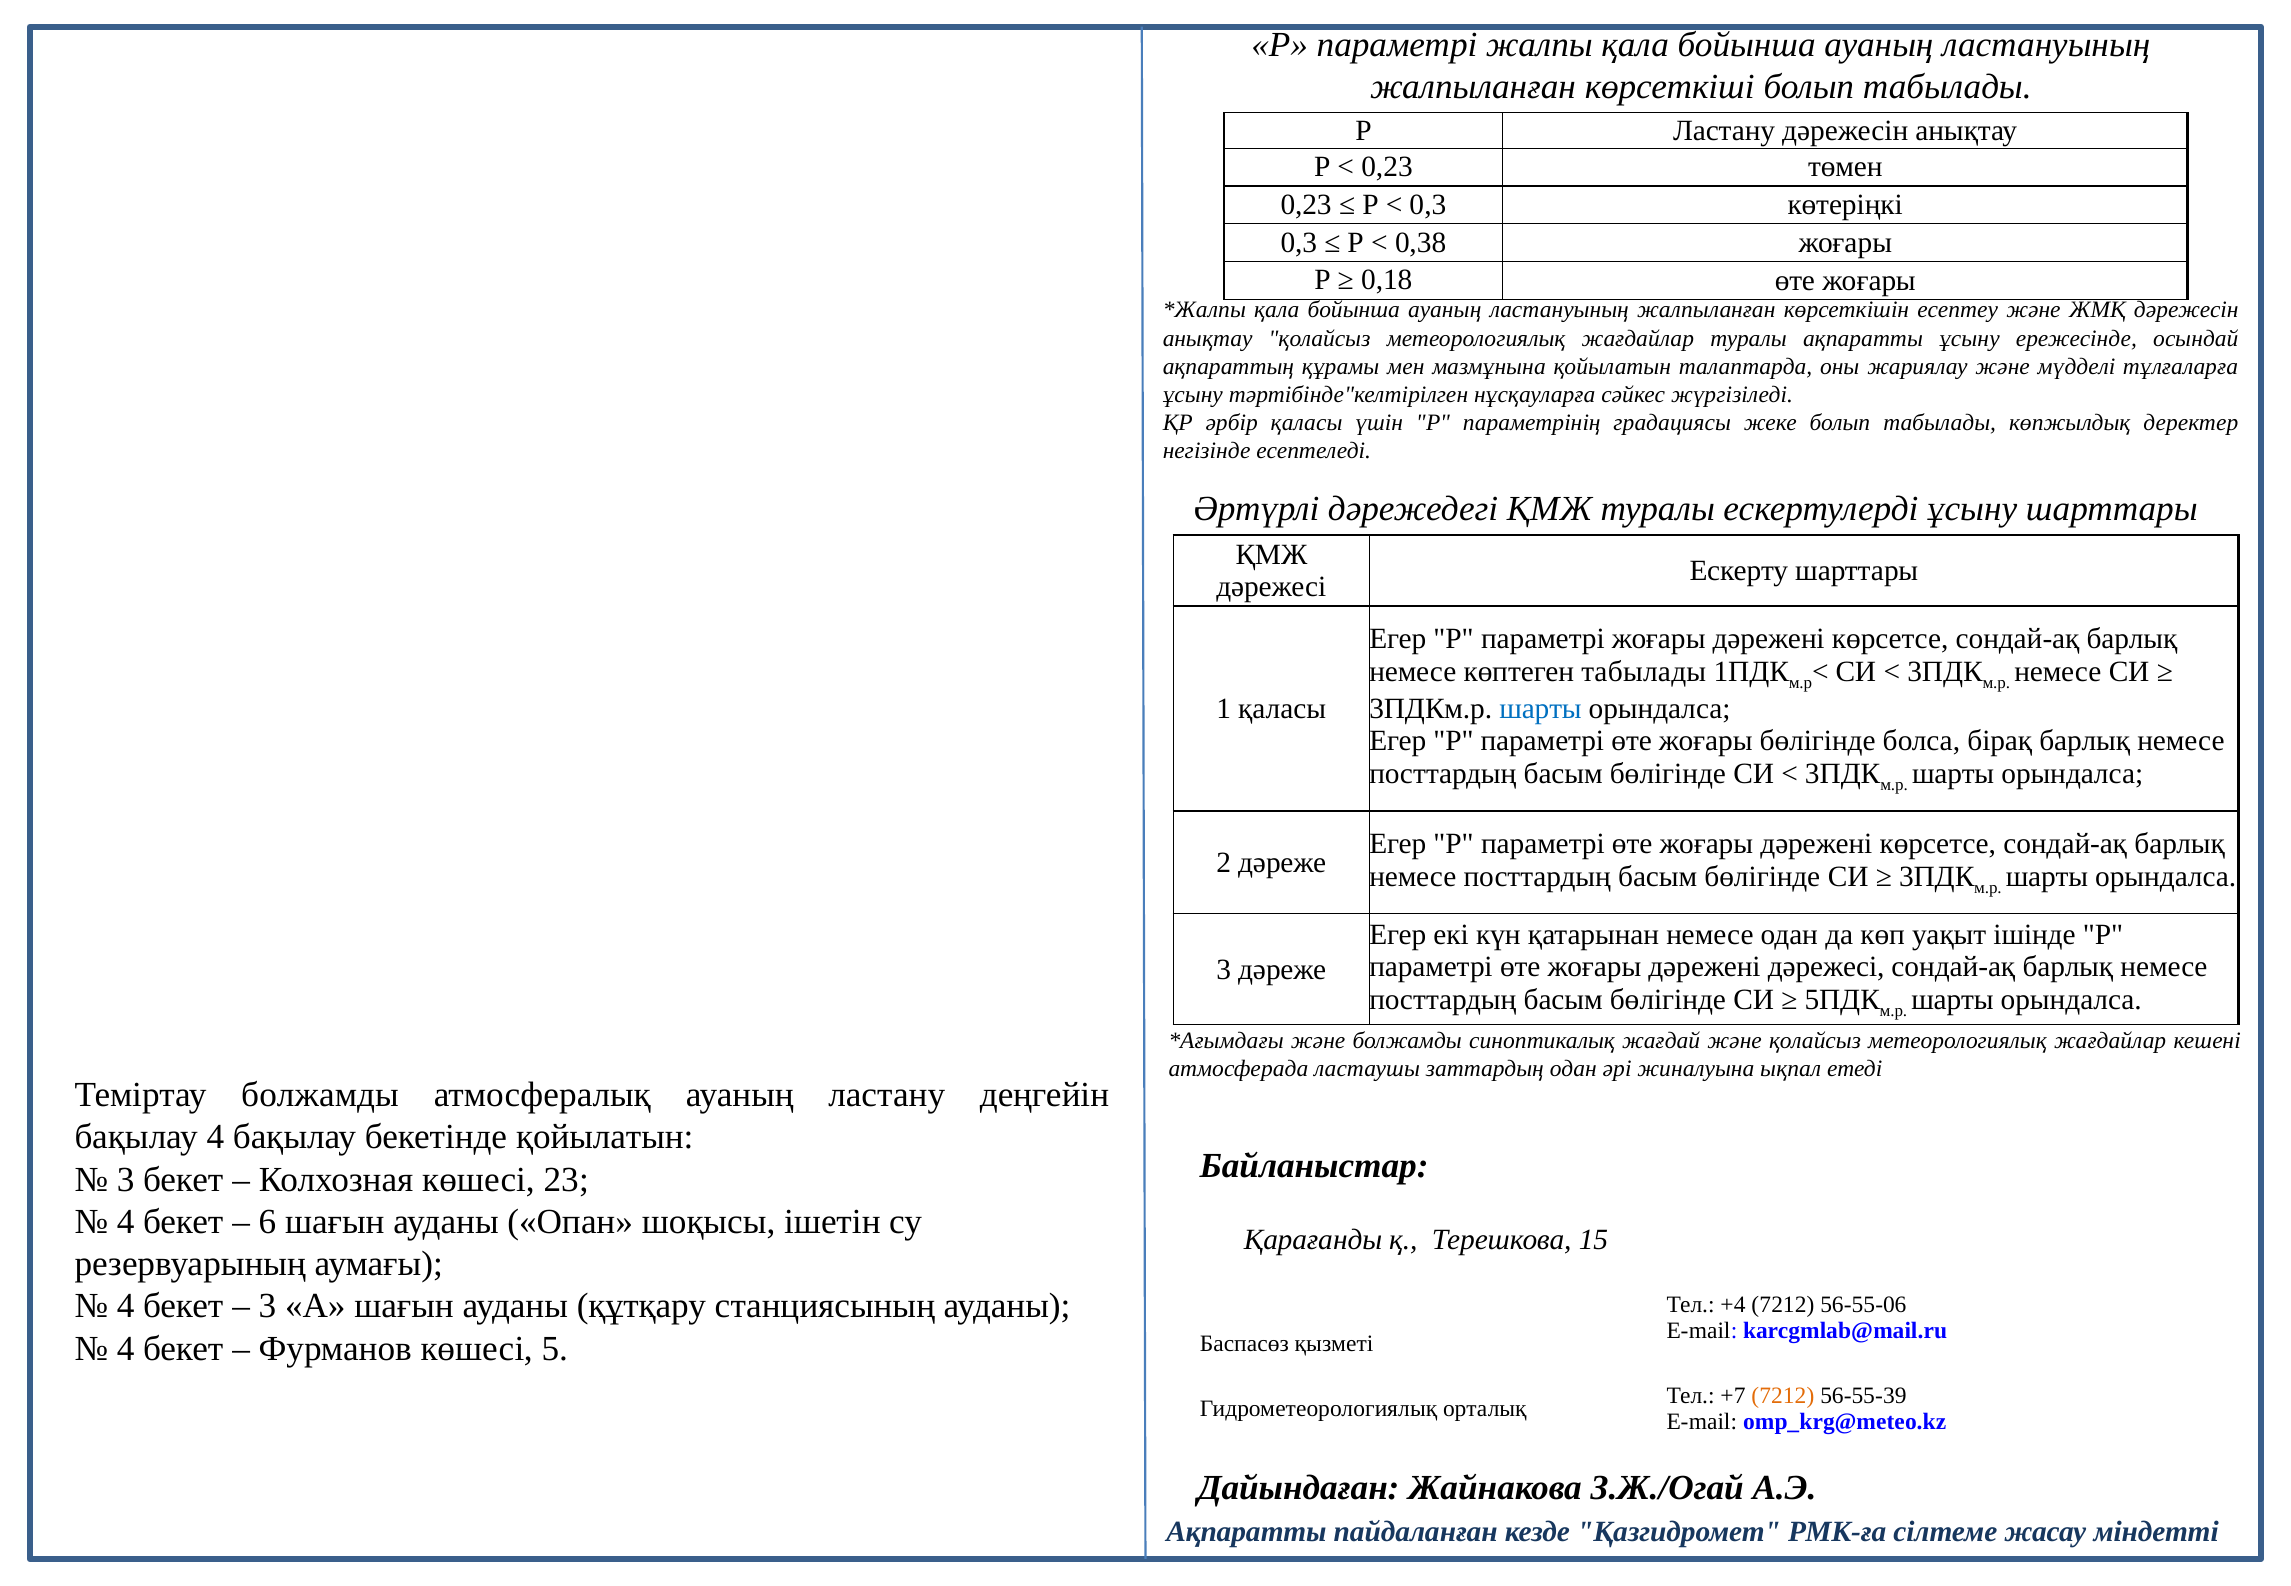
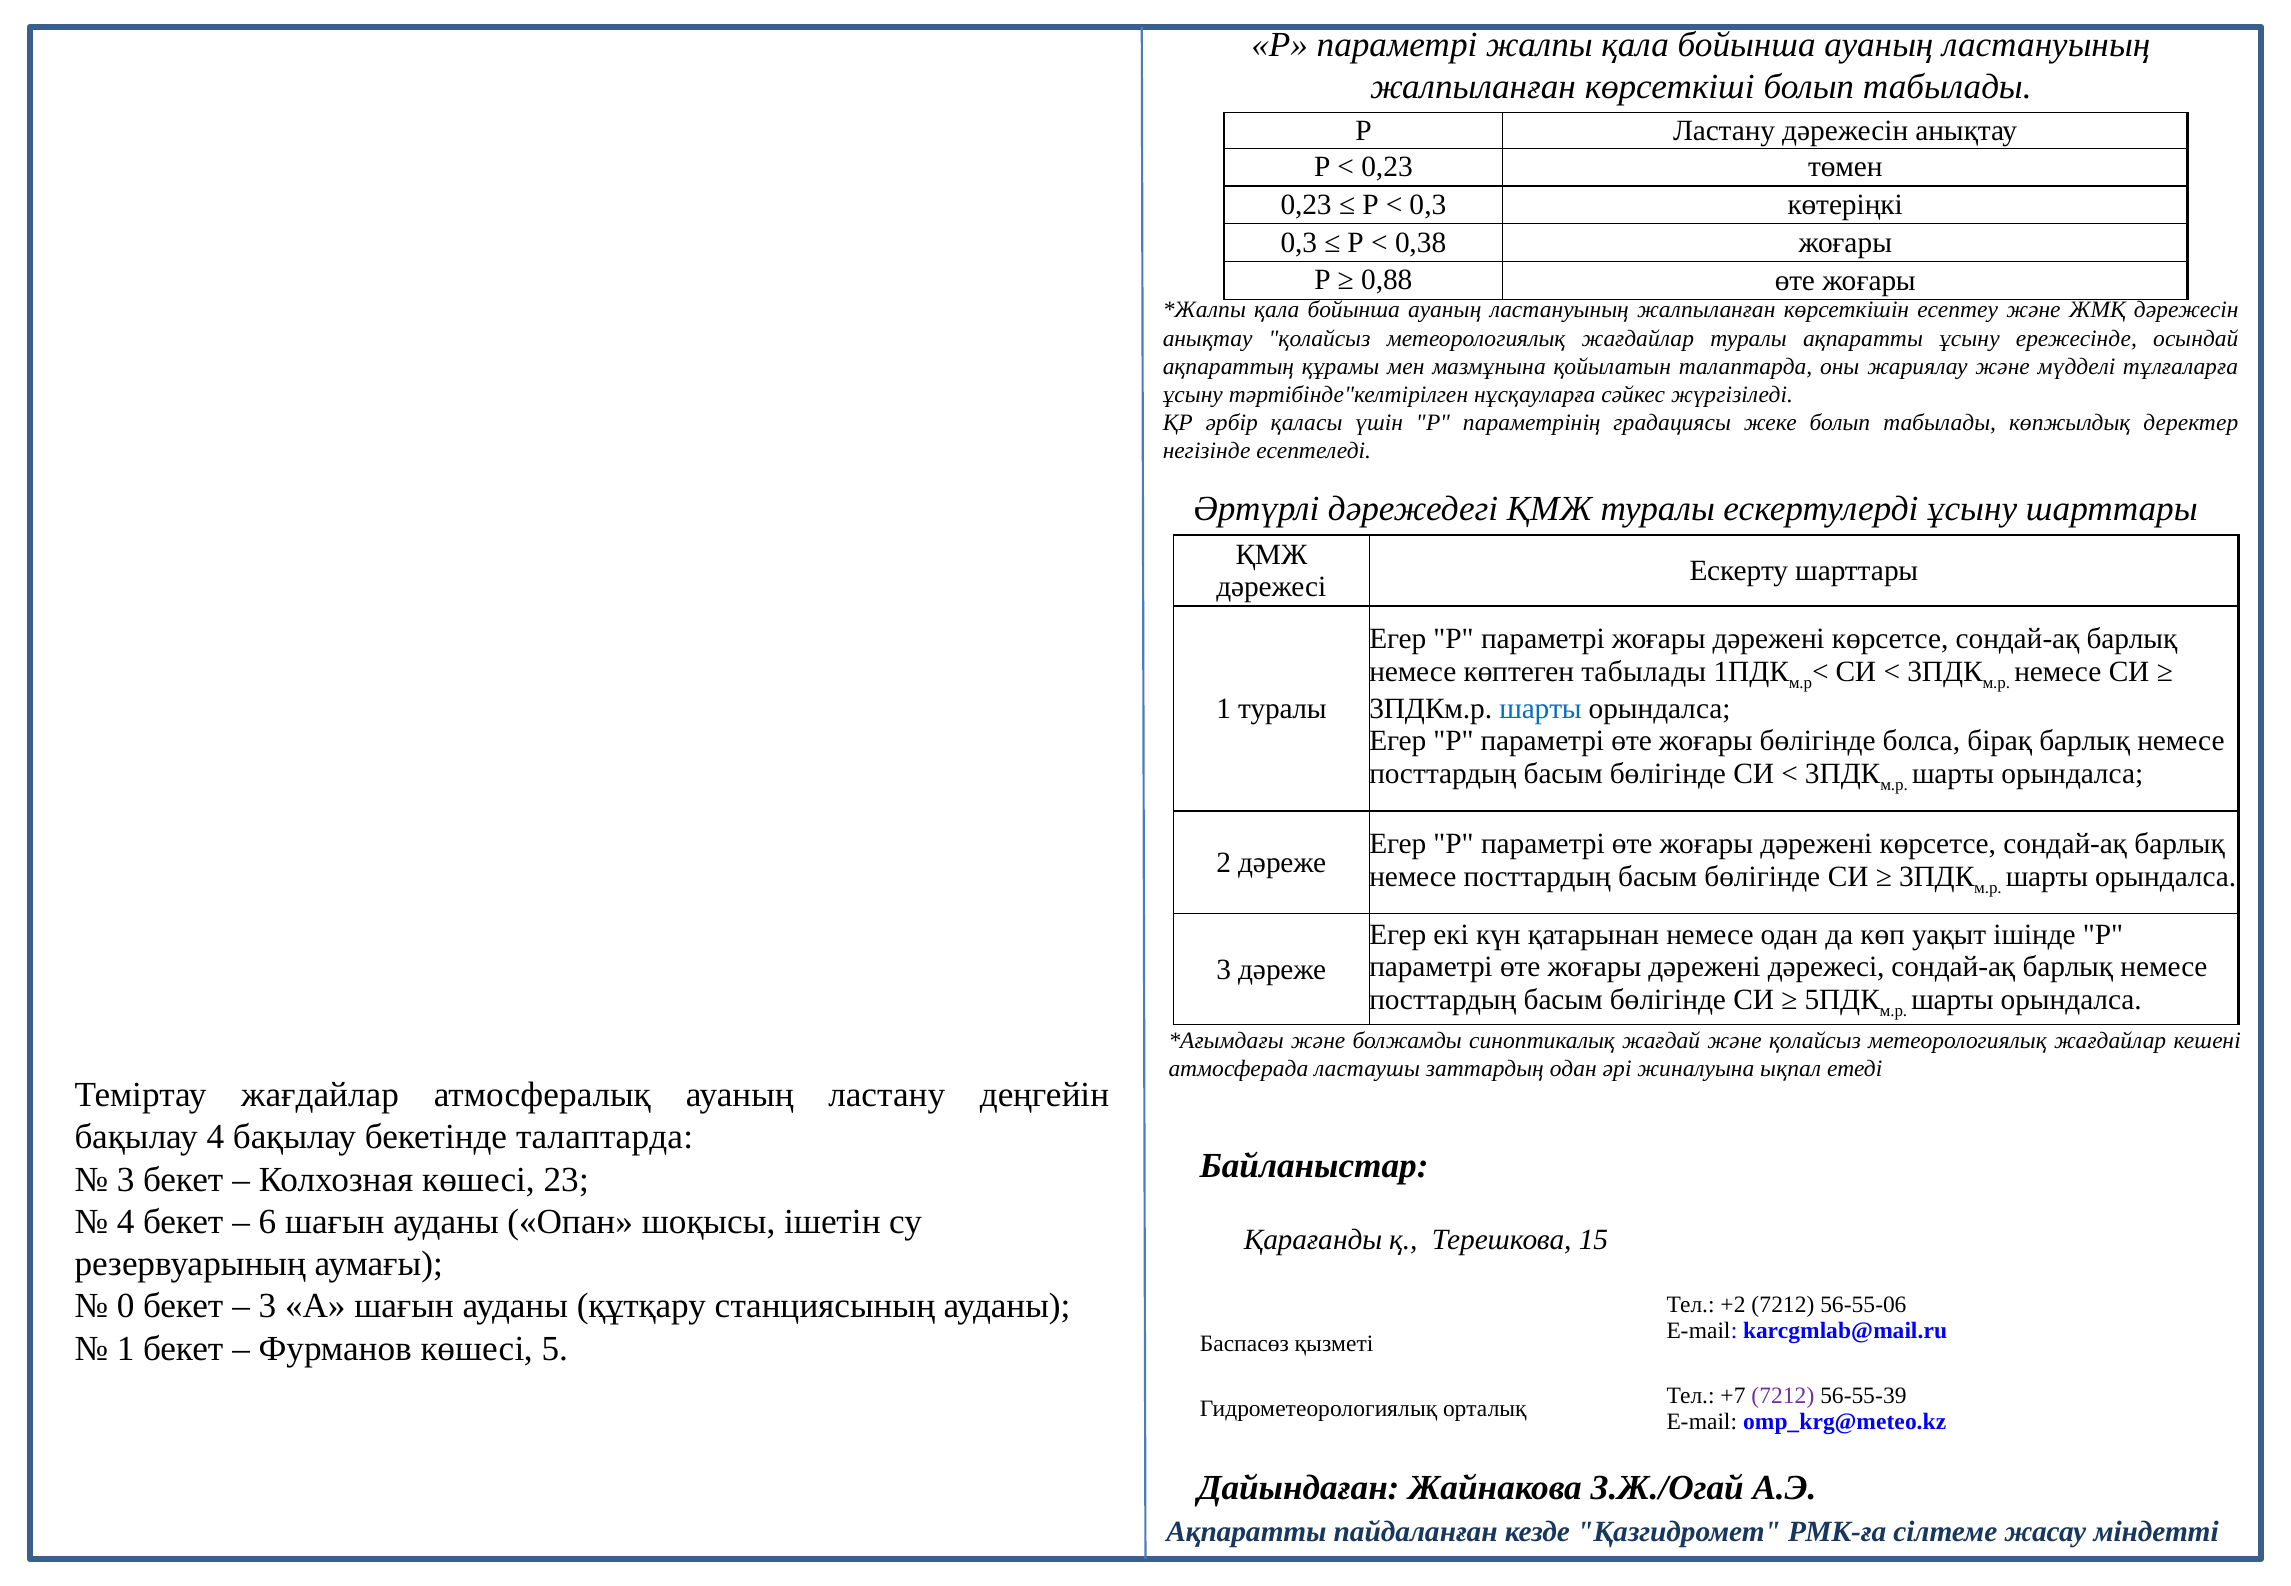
0,18: 0,18 -> 0,88 (1387, 280)
1 қаласы: қаласы -> туралы (1282, 709)
Теміртау болжамды: болжамды -> жағдайлар (320, 1095)
бекетінде қойылатын: қойылатын -> талаптарда (605, 1137)
4: 4 -> 0 (126, 1306)
+4: +4 -> +2 (1733, 1305)
4: 4 -> 1 (126, 1349)
7212 colour: orange -> purple (1783, 1396)
